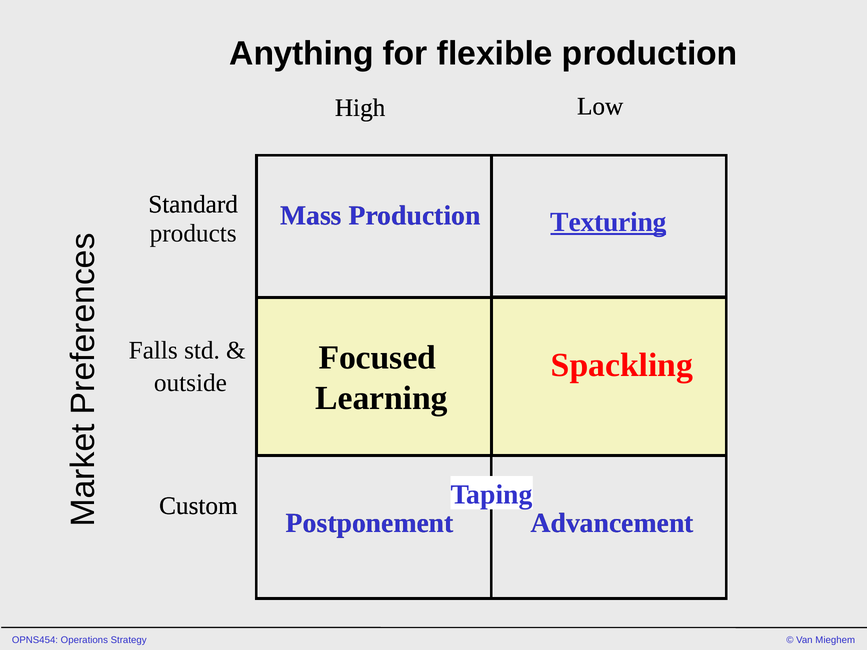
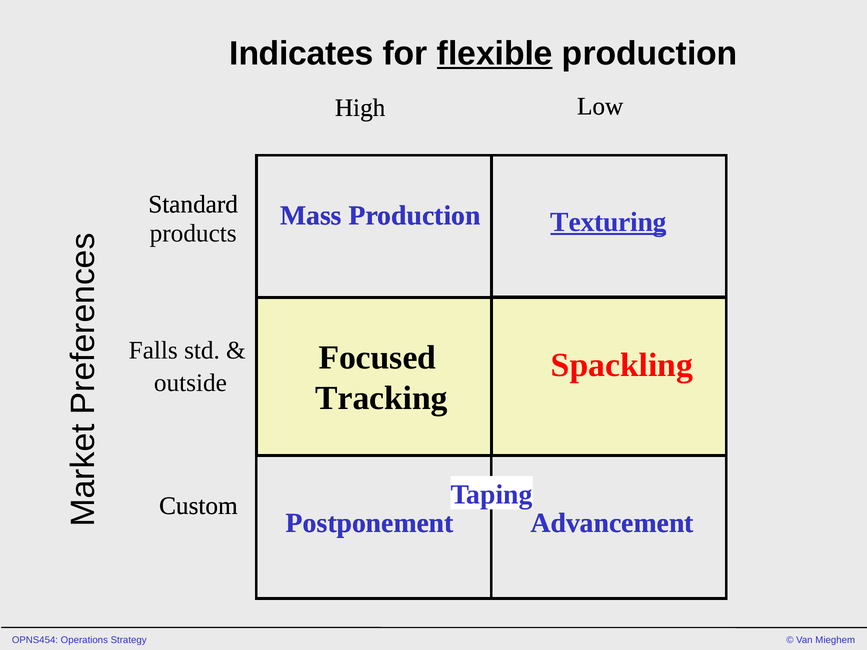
Anything: Anything -> Indicates (301, 53)
flexible underline: none -> present (495, 53)
Learning: Learning -> Tracking (382, 398)
